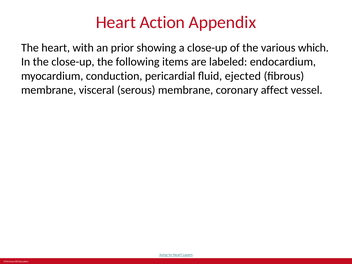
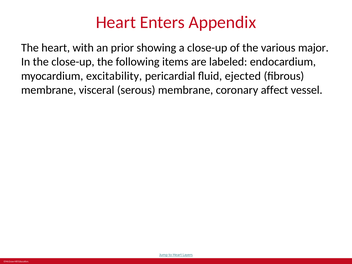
Action: Action -> Enters (162, 22)
which: which -> major (313, 48)
conduction: conduction -> excitability (114, 76)
